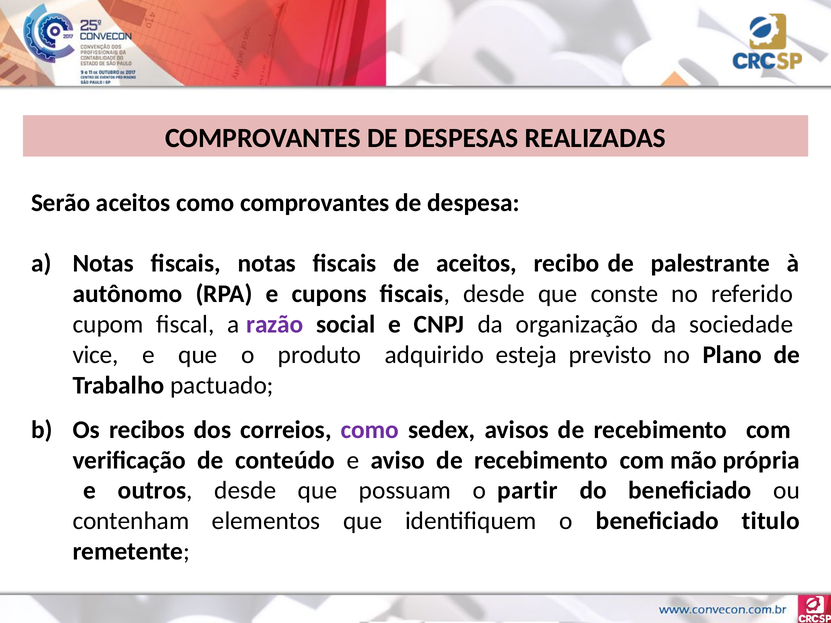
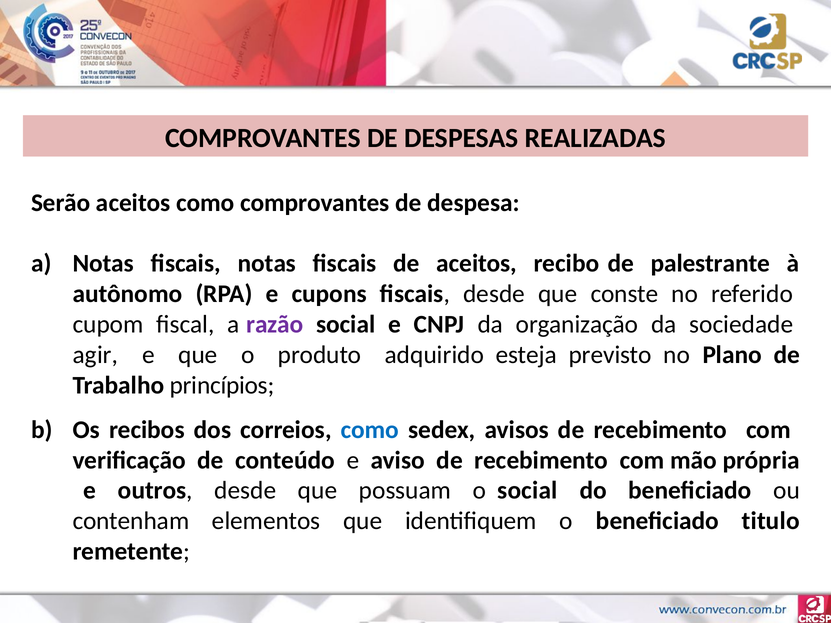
vice: vice -> agir (95, 355)
pactuado: pactuado -> princípios (222, 386)
como colour: purple -> blue (370, 430)
o partir: partir -> social (528, 491)
